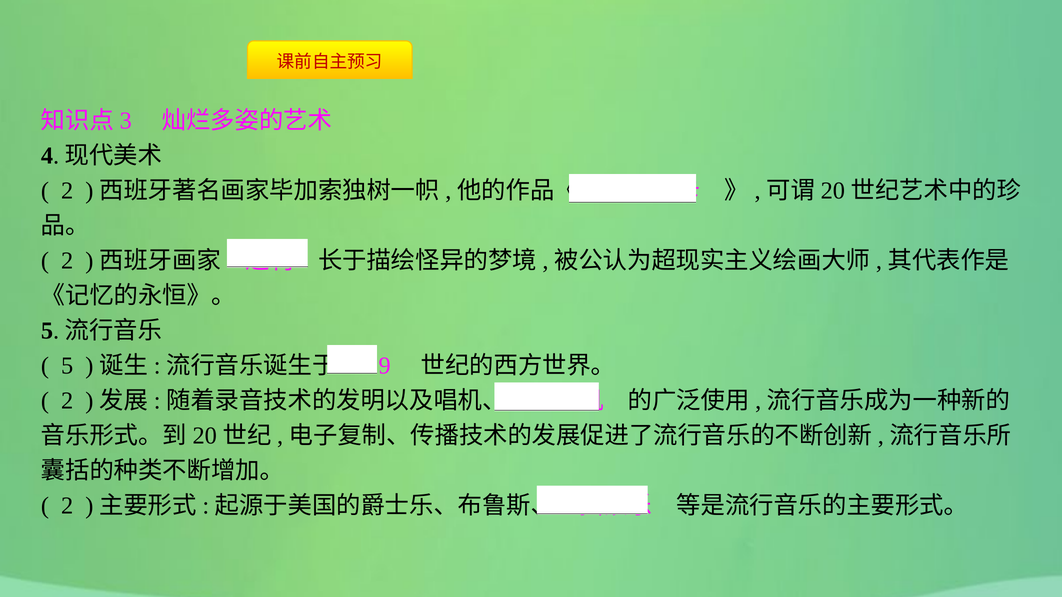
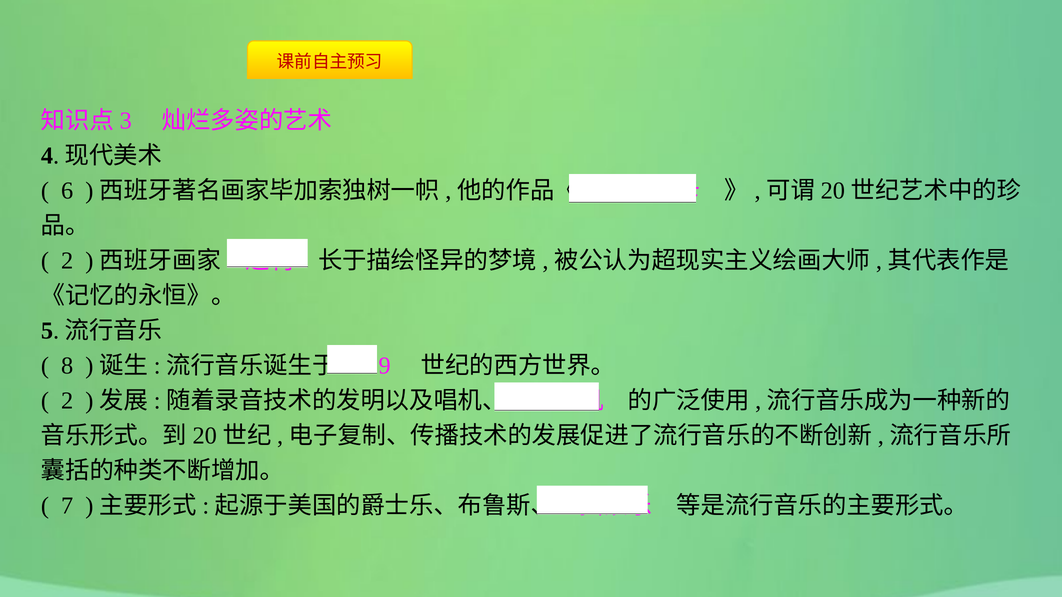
2: 2 -> 6 (67, 191)
5: 5 -> 8 (67, 366)
2: 2 -> 7 (67, 506)
